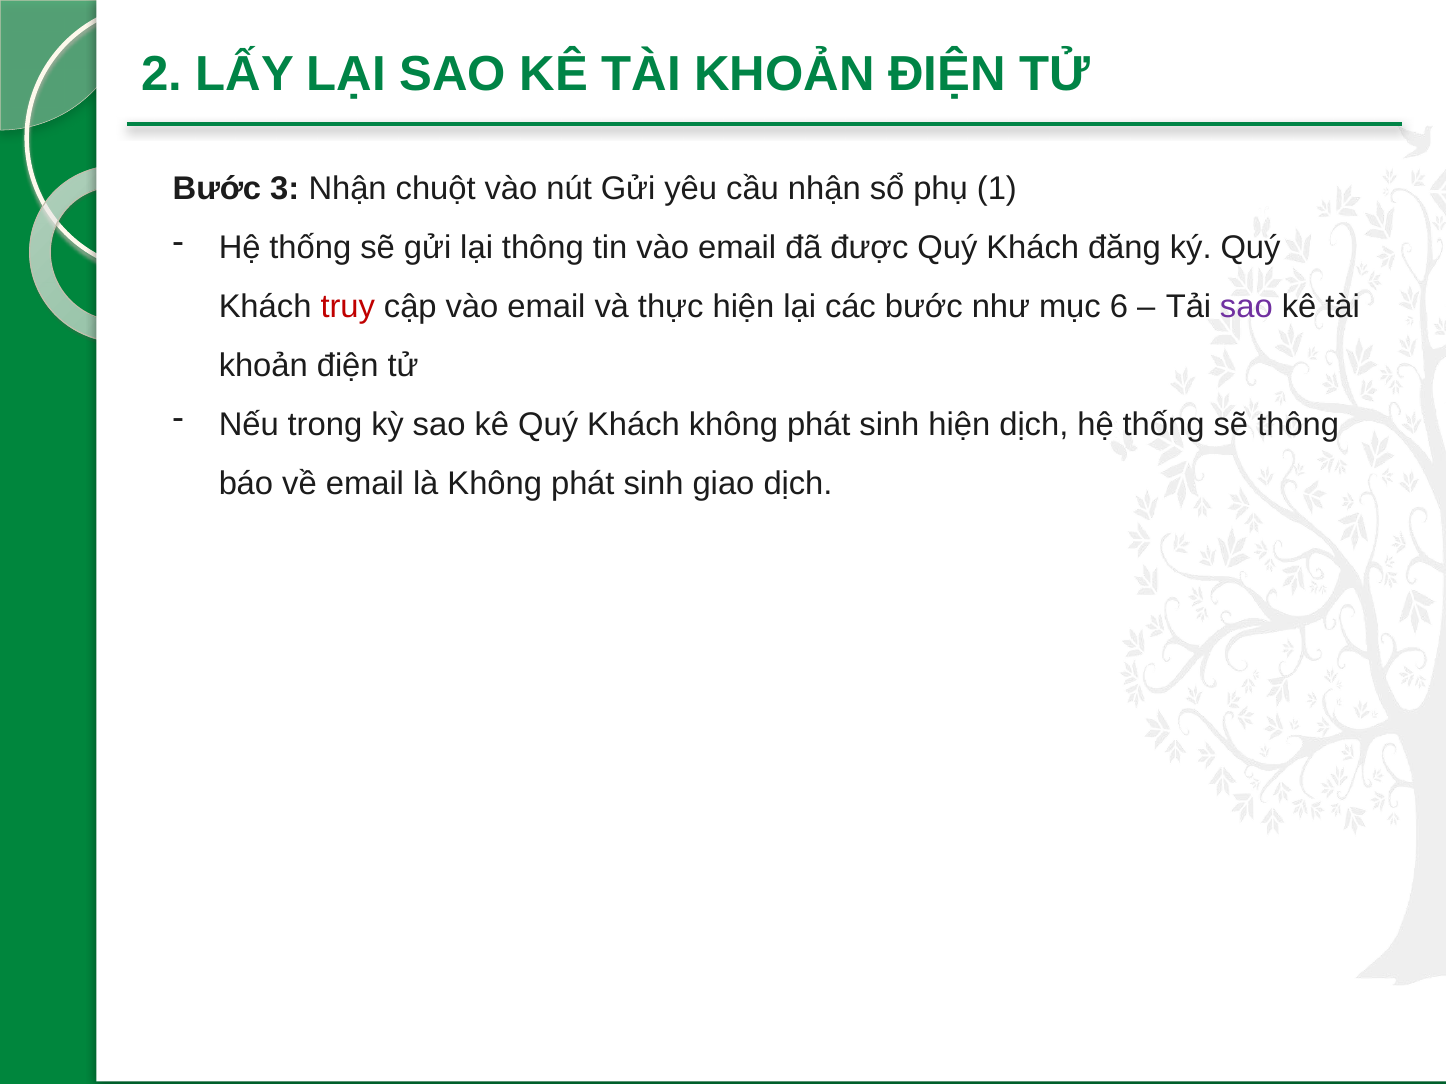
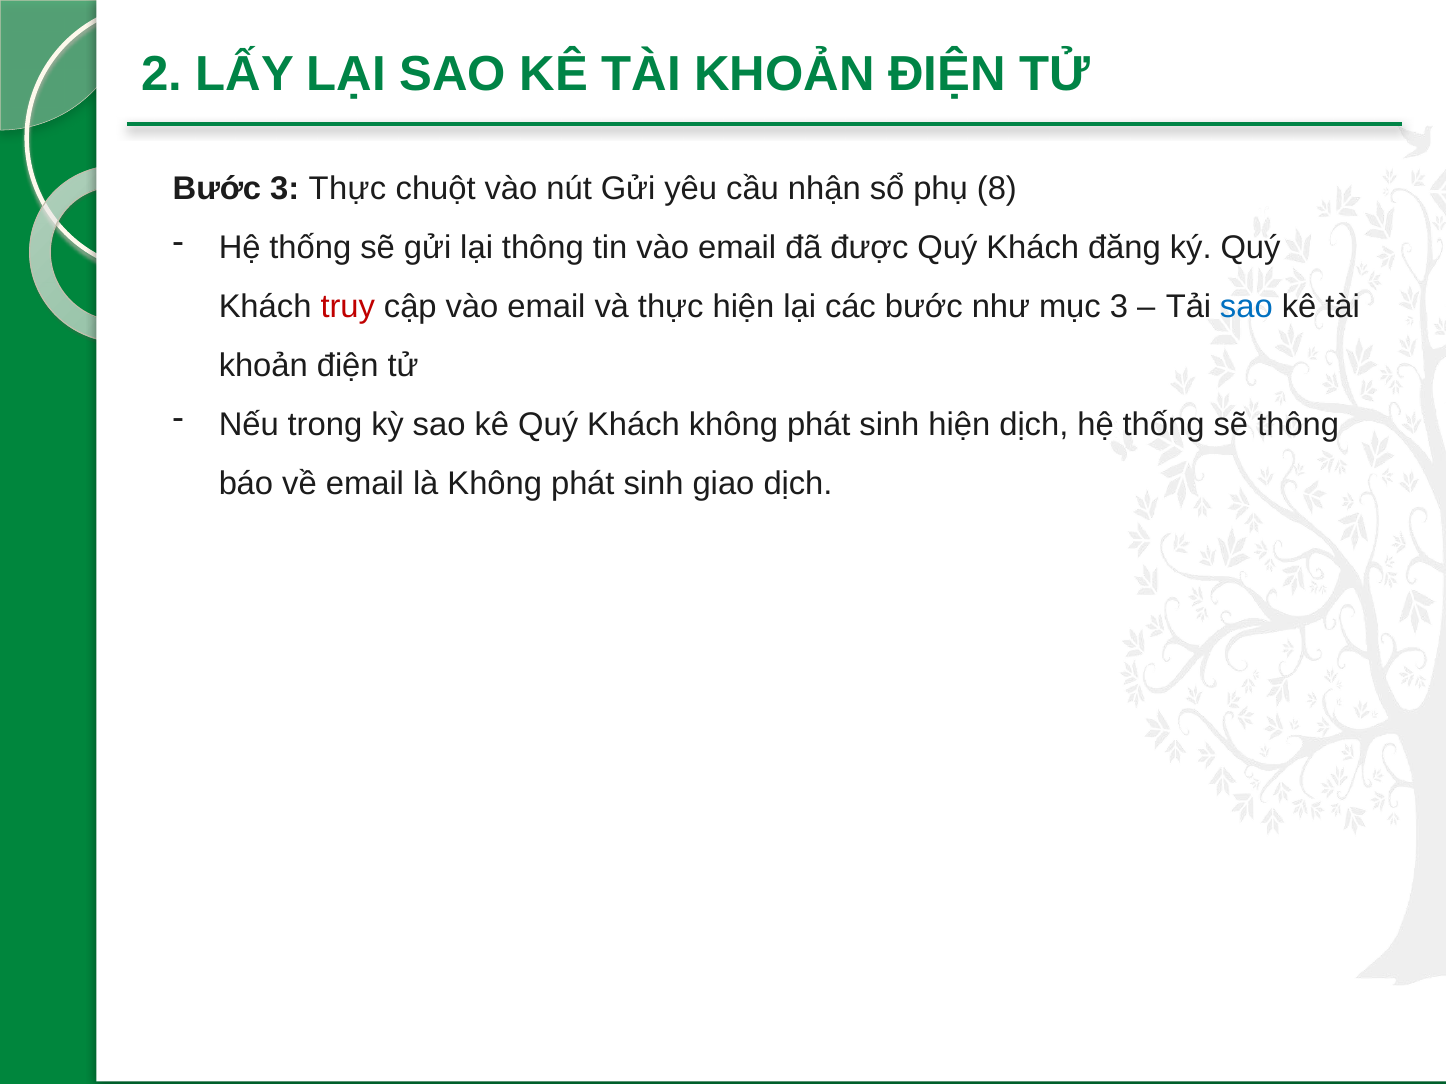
3 Nhận: Nhận -> Thực (347, 189)
1: 1 -> 8 (997, 189)
mục 6: 6 -> 3 (1119, 307)
sao colour: purple -> blue (1246, 307)
